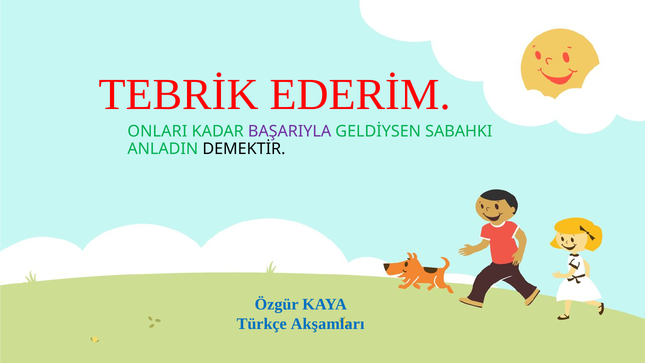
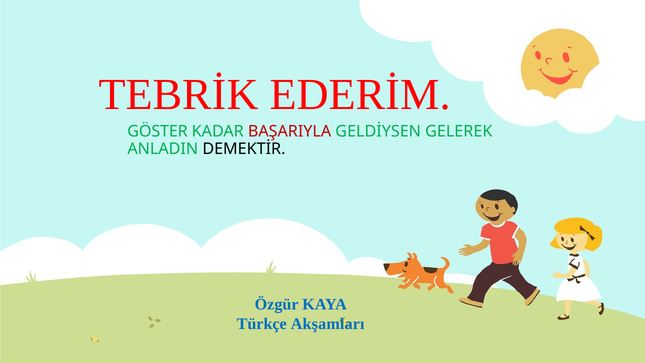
ONLARI: ONLARI -> GÖSTER (158, 131)
BAŞARIYLA colour: purple -> red (290, 131)
SABAHKI: SABAHKI -> GELEREK (459, 131)
